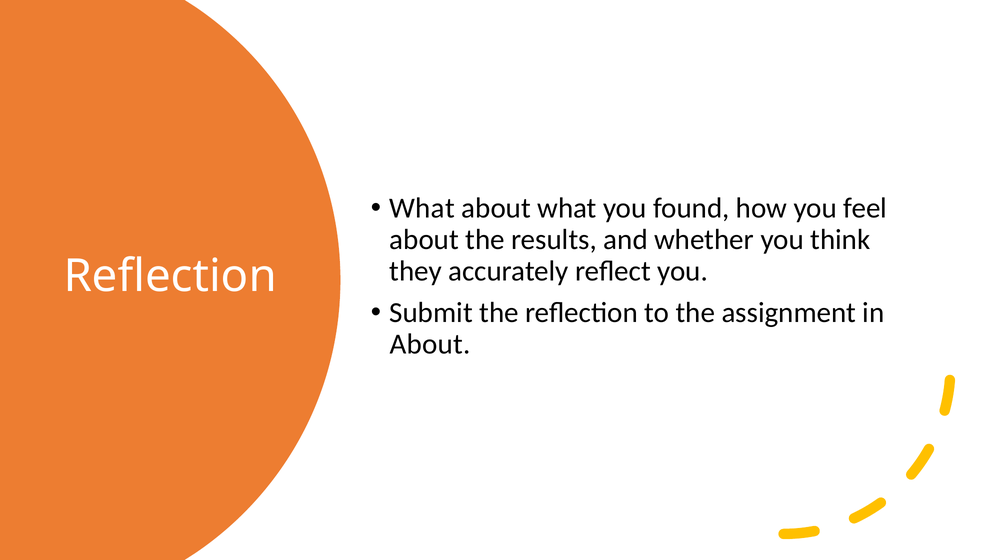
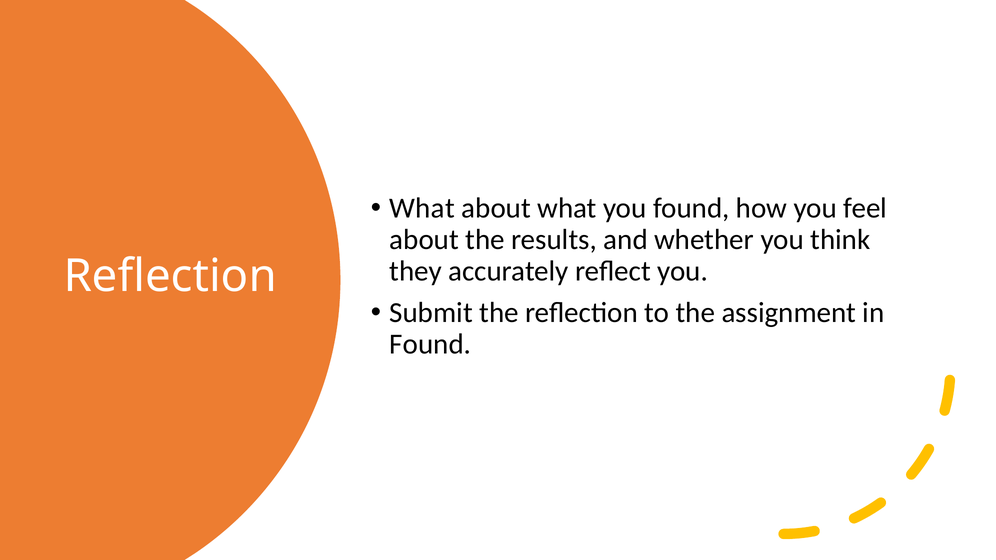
About: About -> Found (430, 344)
